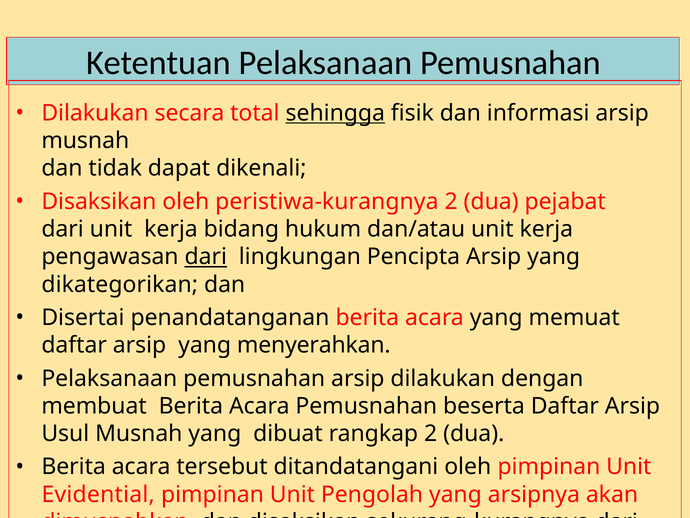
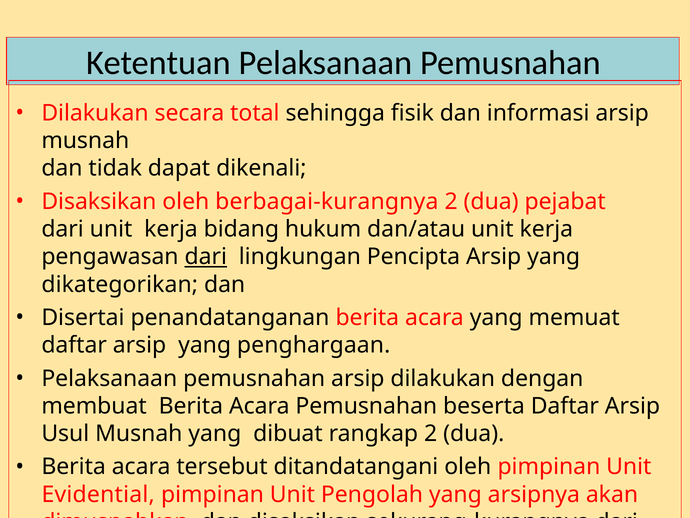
sehingga underline: present -> none (335, 113)
peristiwa-kurangnya: peristiwa-kurangnya -> berbagai-kurangnya (327, 201)
menyerahkan: menyerahkan -> penghargaan (314, 345)
